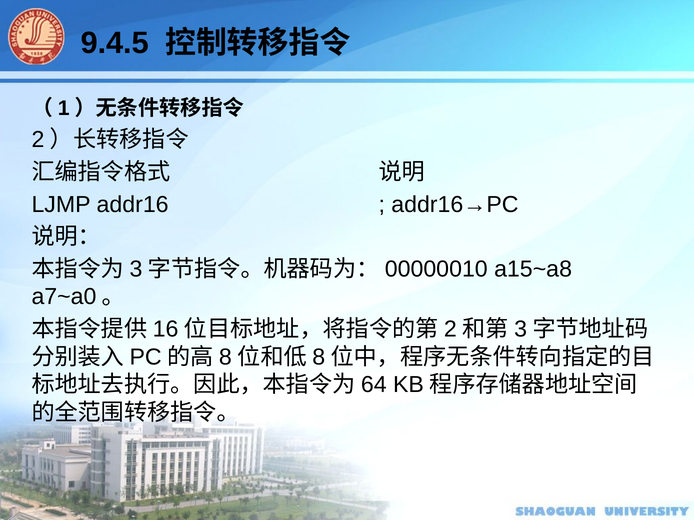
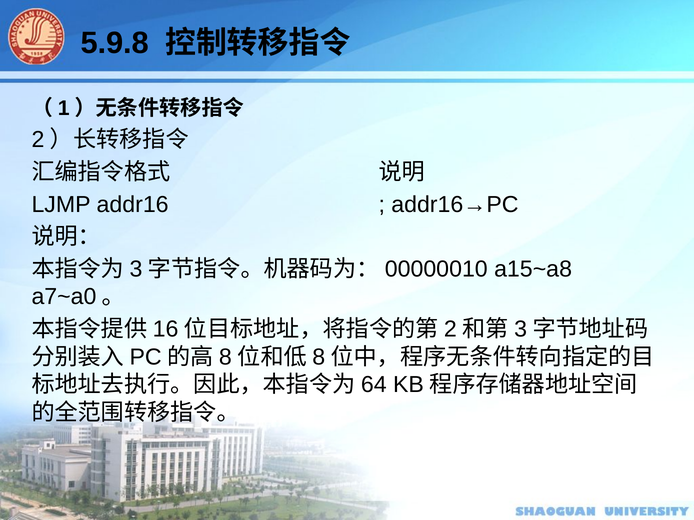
9.4.5: 9.4.5 -> 5.9.8 (115, 43)
